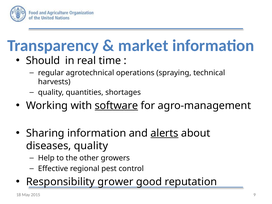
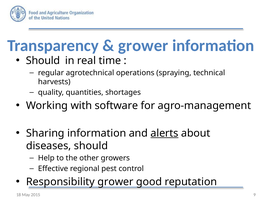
market: market -> grower (143, 46)
software underline: present -> none (116, 106)
diseases quality: quality -> should (91, 146)
